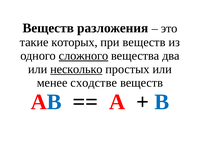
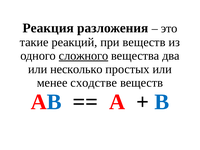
Веществ: Веществ -> Реакция (48, 28)
которых: которых -> реакций (74, 42)
несколько underline: present -> none (76, 69)
